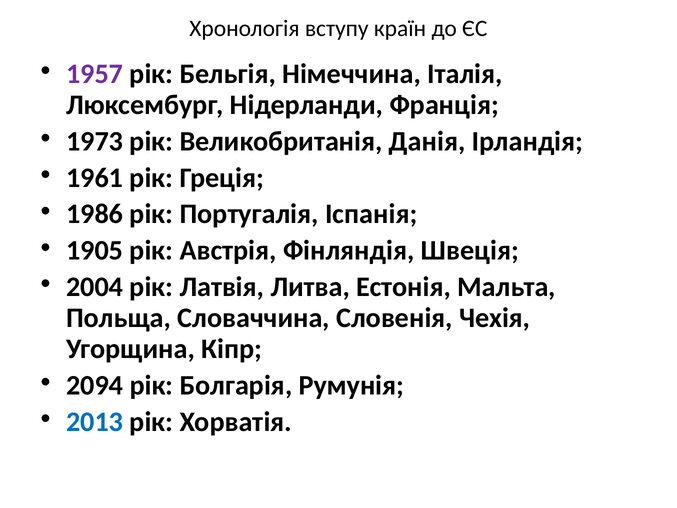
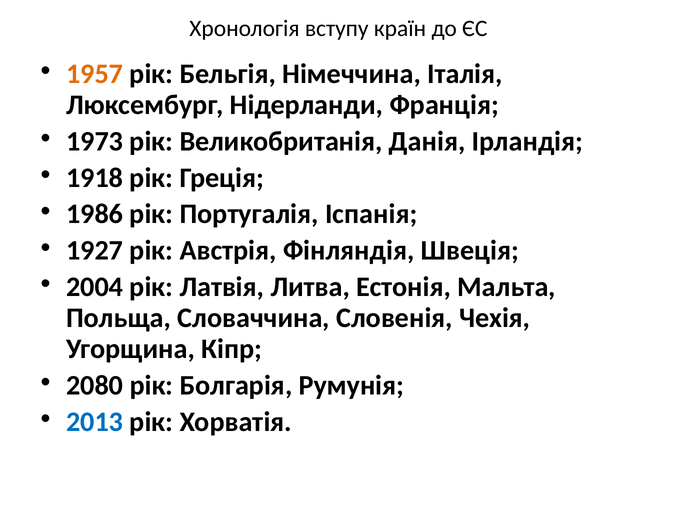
1957 colour: purple -> orange (95, 74)
1961: 1961 -> 1918 (95, 178)
1905: 1905 -> 1927 (95, 250)
2094: 2094 -> 2080 (95, 385)
